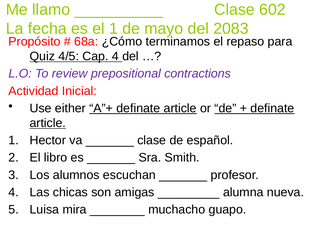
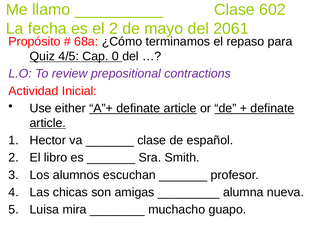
el 1: 1 -> 2 (113, 29)
2083: 2083 -> 2061 (231, 29)
Cap 4: 4 -> 0 (115, 57)
